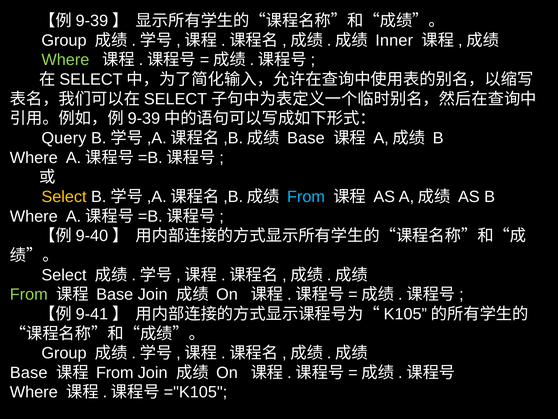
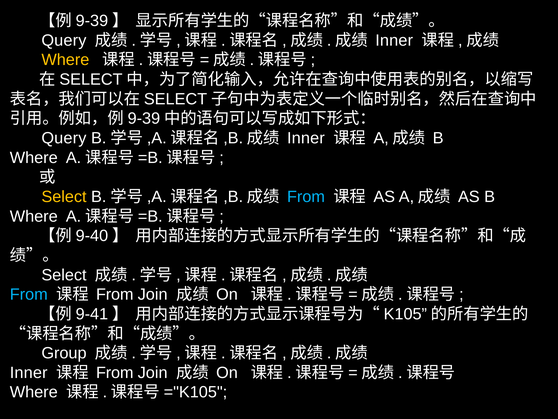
Group: Group -> Query (64, 40)
Where colour: light green -> yellow (65, 60)
Base: Base -> Inner (306, 138)
From colour: light green -> light blue (29, 294)
Base: Base -> From (115, 294)
Base: Base -> Inner (29, 372)
